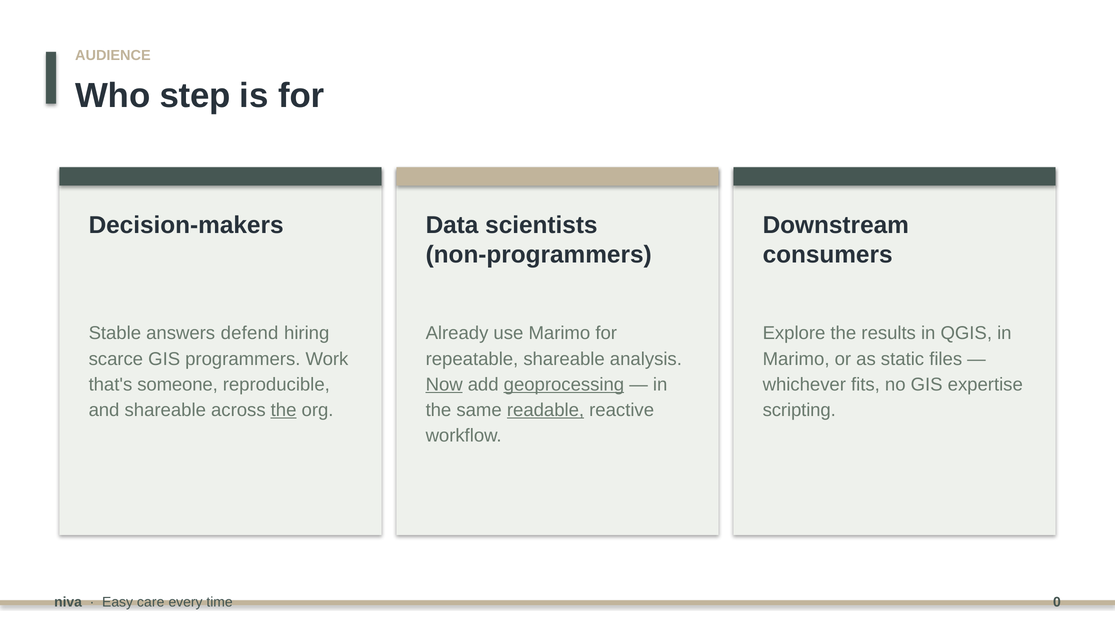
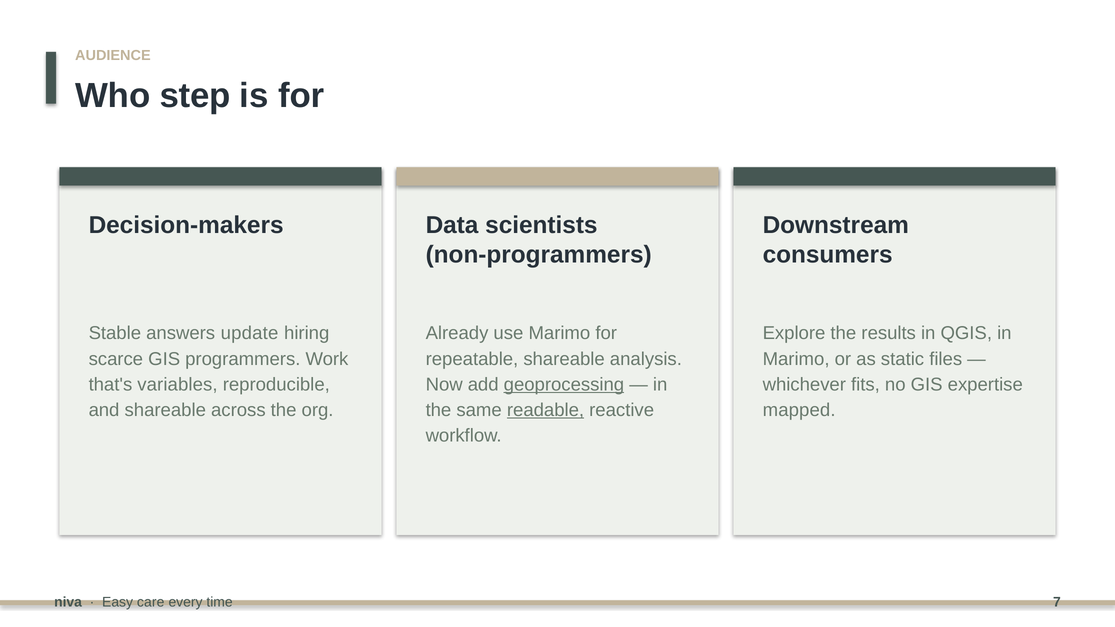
defend: defend -> update (250, 333)
someone: someone -> variables (177, 385)
Now underline: present -> none (444, 385)
the underline: present -> none (284, 410)
scripting: scripting -> mapped (799, 410)
0: 0 -> 7 (1057, 602)
